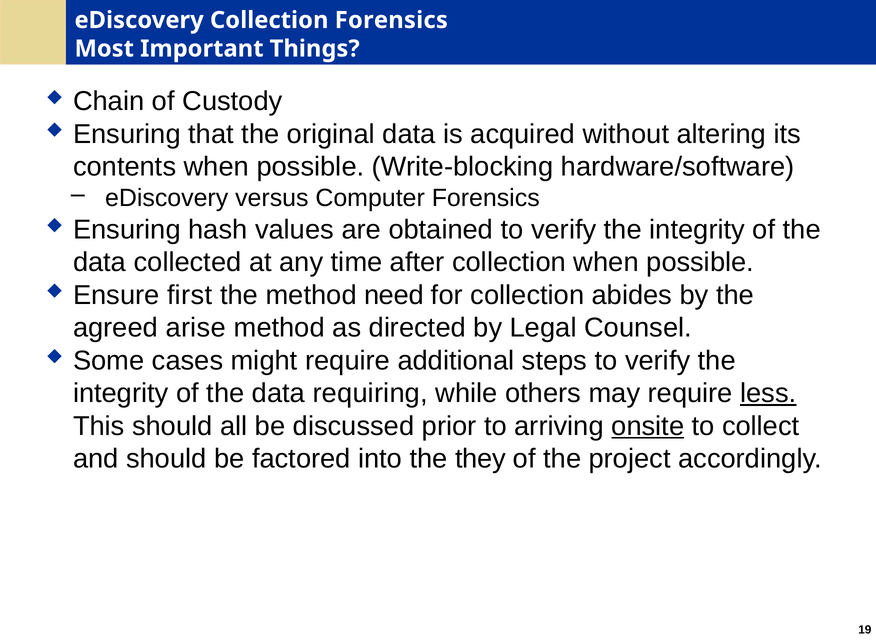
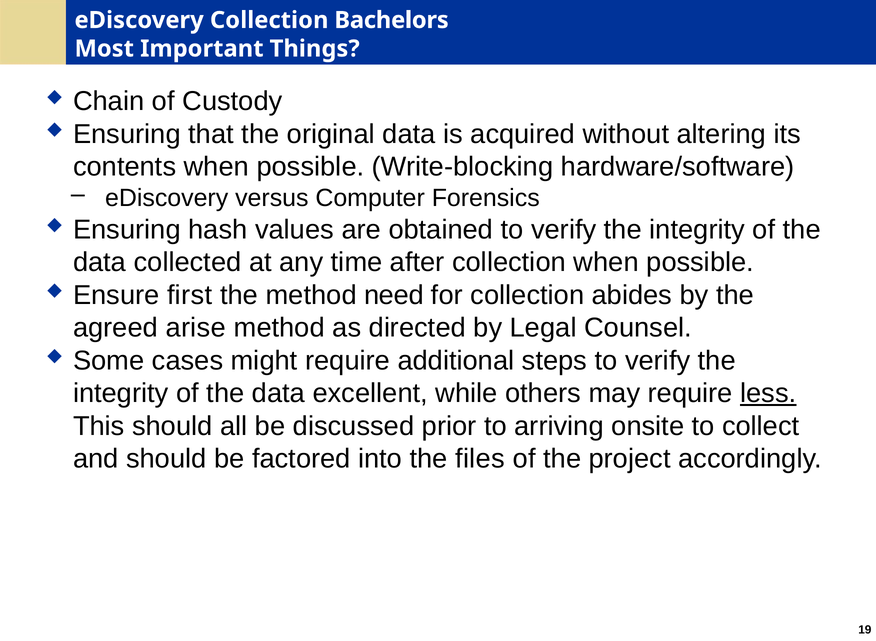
Collection Forensics: Forensics -> Bachelors (392, 20)
requiring: requiring -> excellent (370, 393)
onsite underline: present -> none (648, 426)
they: they -> files (480, 459)
